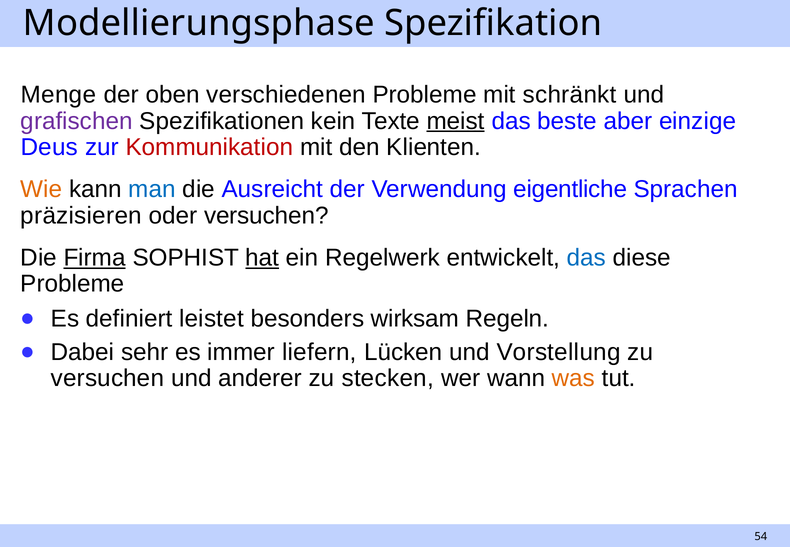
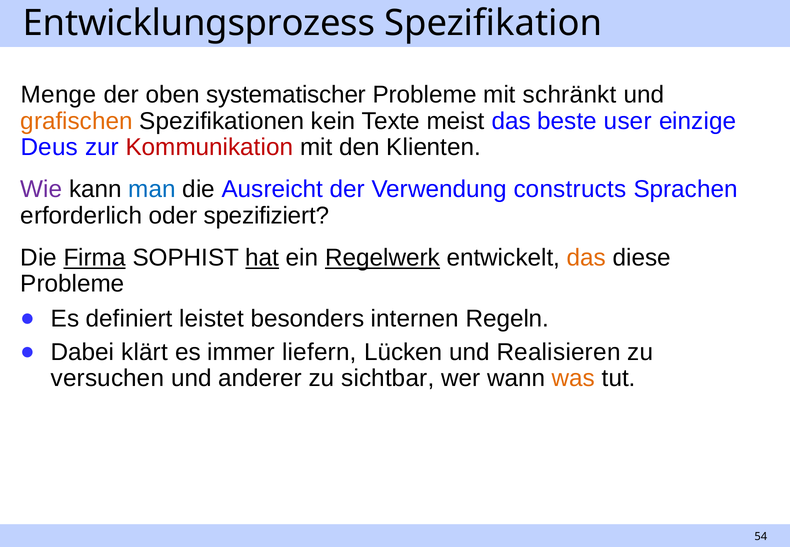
Modellierungsphase: Modellierungsphase -> Entwicklungsprozess (199, 23)
verschiedenen: verschiedenen -> systematischer (286, 95)
grafischen colour: purple -> orange (77, 121)
meist underline: present -> none (456, 121)
aber: aber -> user (628, 121)
Wie colour: orange -> purple (41, 189)
eigentliche: eigentliche -> constructs (570, 189)
präzisieren: präzisieren -> erforderlich (81, 216)
oder versuchen: versuchen -> spezifiziert (266, 216)
Regelwerk underline: none -> present (383, 258)
das colour: blue -> orange (586, 258)
wirksam: wirksam -> internen (415, 319)
sehr: sehr -> klärt (145, 352)
Vorstellung: Vorstellung -> Realisieren (559, 352)
stecken: stecken -> sichtbar (388, 378)
